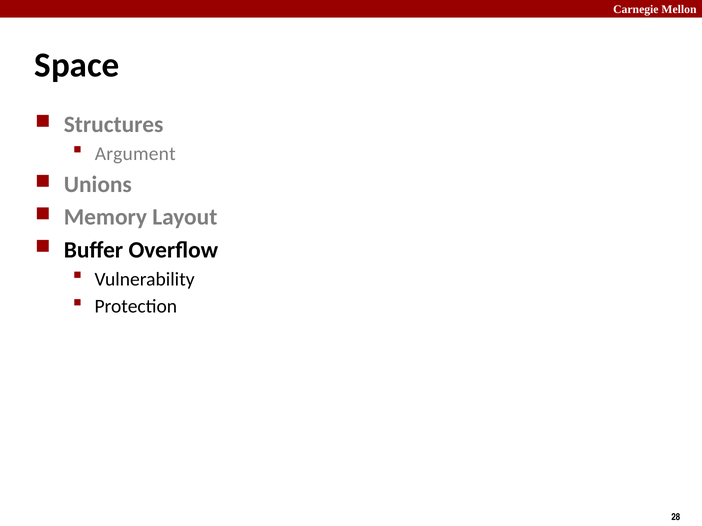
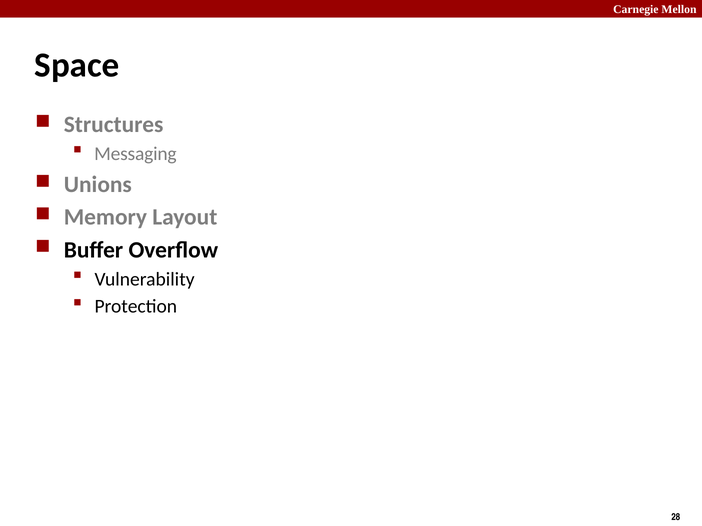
Argument: Argument -> Messaging (135, 154)
